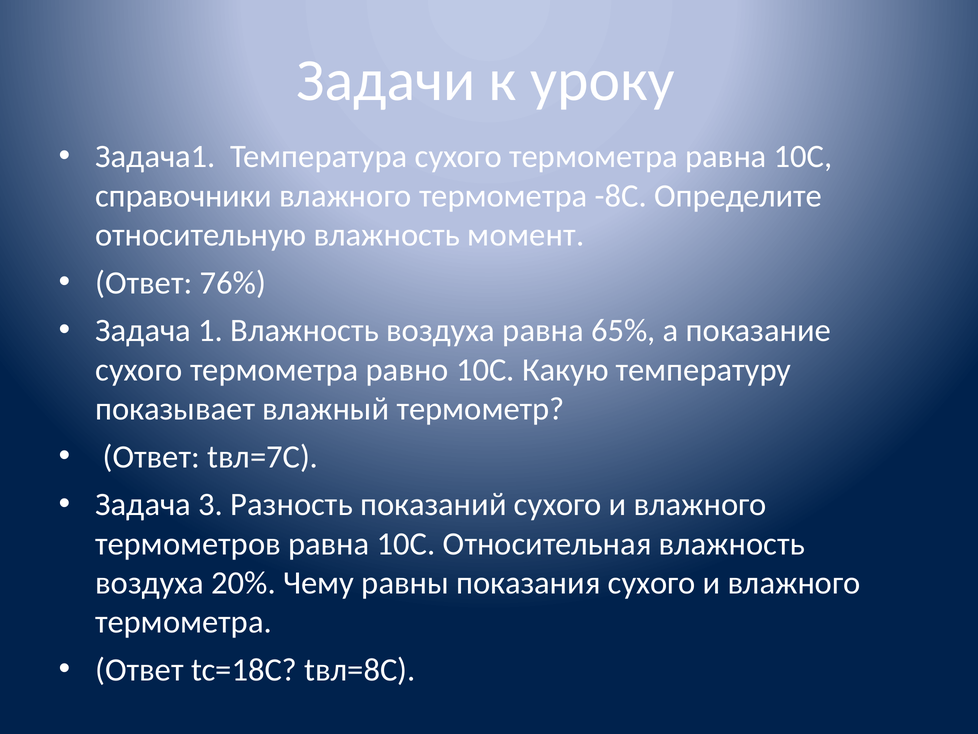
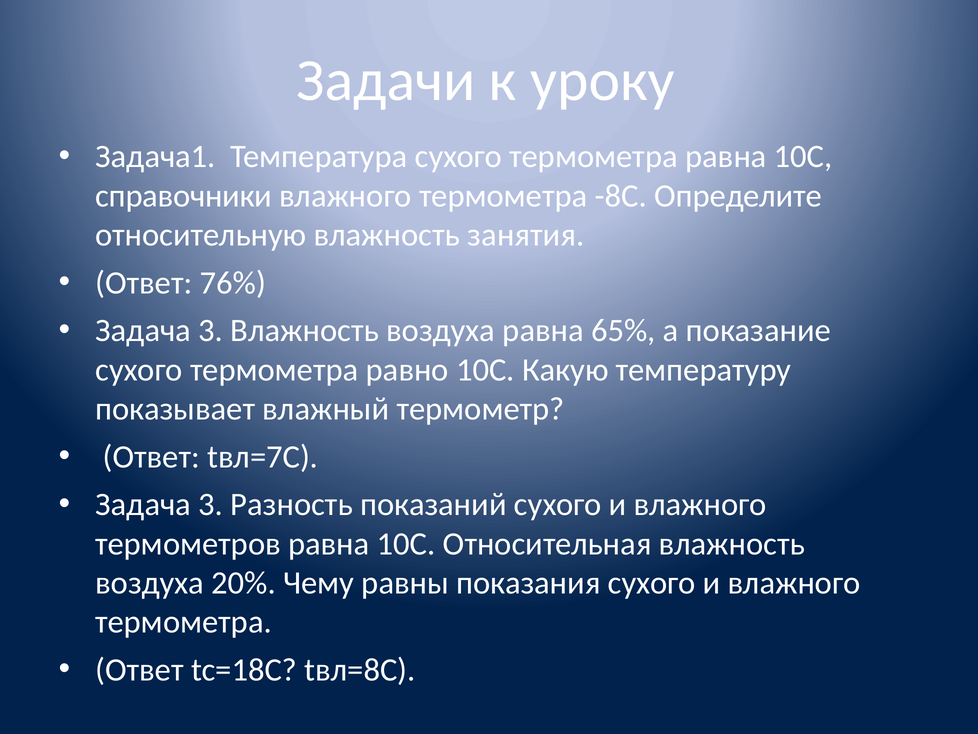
момент: момент -> занятия (526, 235)
1: 1 -> 3 (211, 330)
